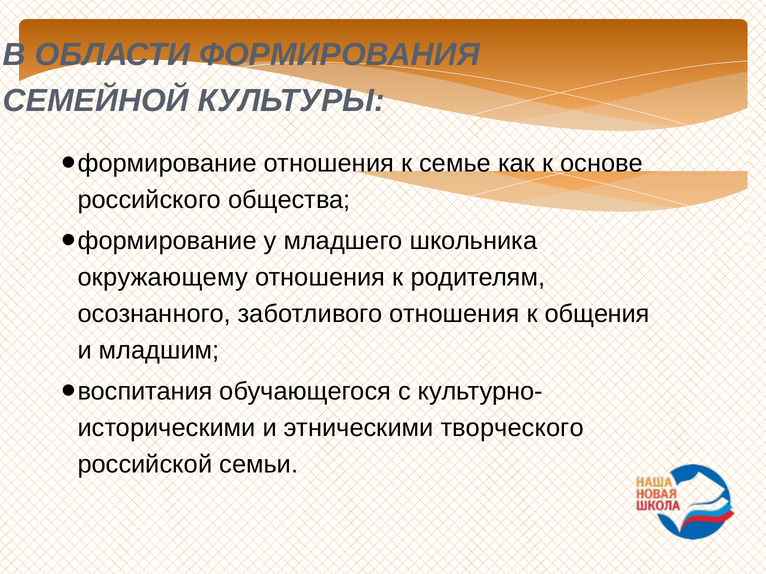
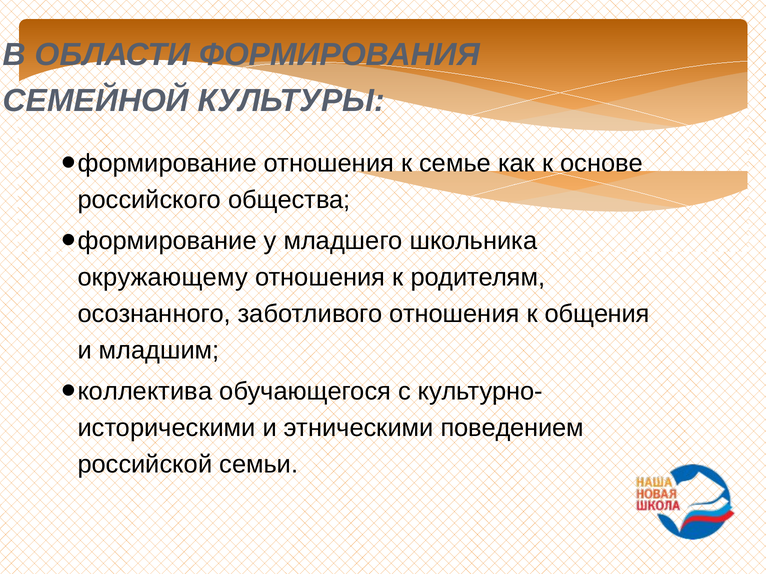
воспитания: воспитания -> коллектива (145, 392)
творческого: творческого -> поведением (512, 428)
